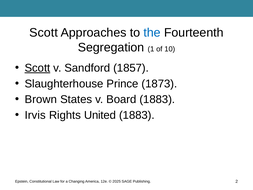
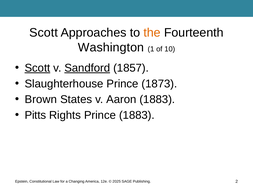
the colour: blue -> orange (152, 33)
Segregation: Segregation -> Washington (111, 47)
Sandford underline: none -> present (87, 68)
Board: Board -> Aaron (121, 99)
Irvis: Irvis -> Pitts (35, 115)
Rights United: United -> Prince (100, 115)
